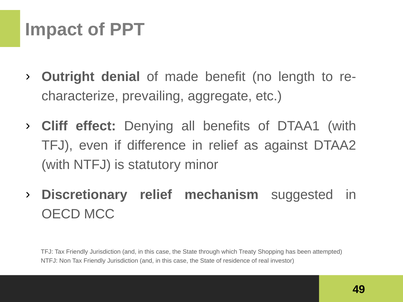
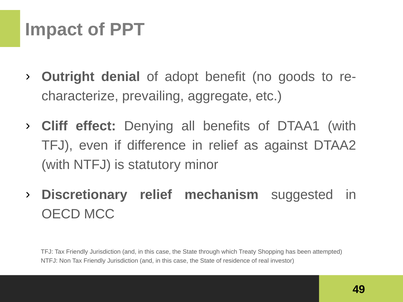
made: made -> adopt (182, 77)
length: length -> goods (297, 77)
